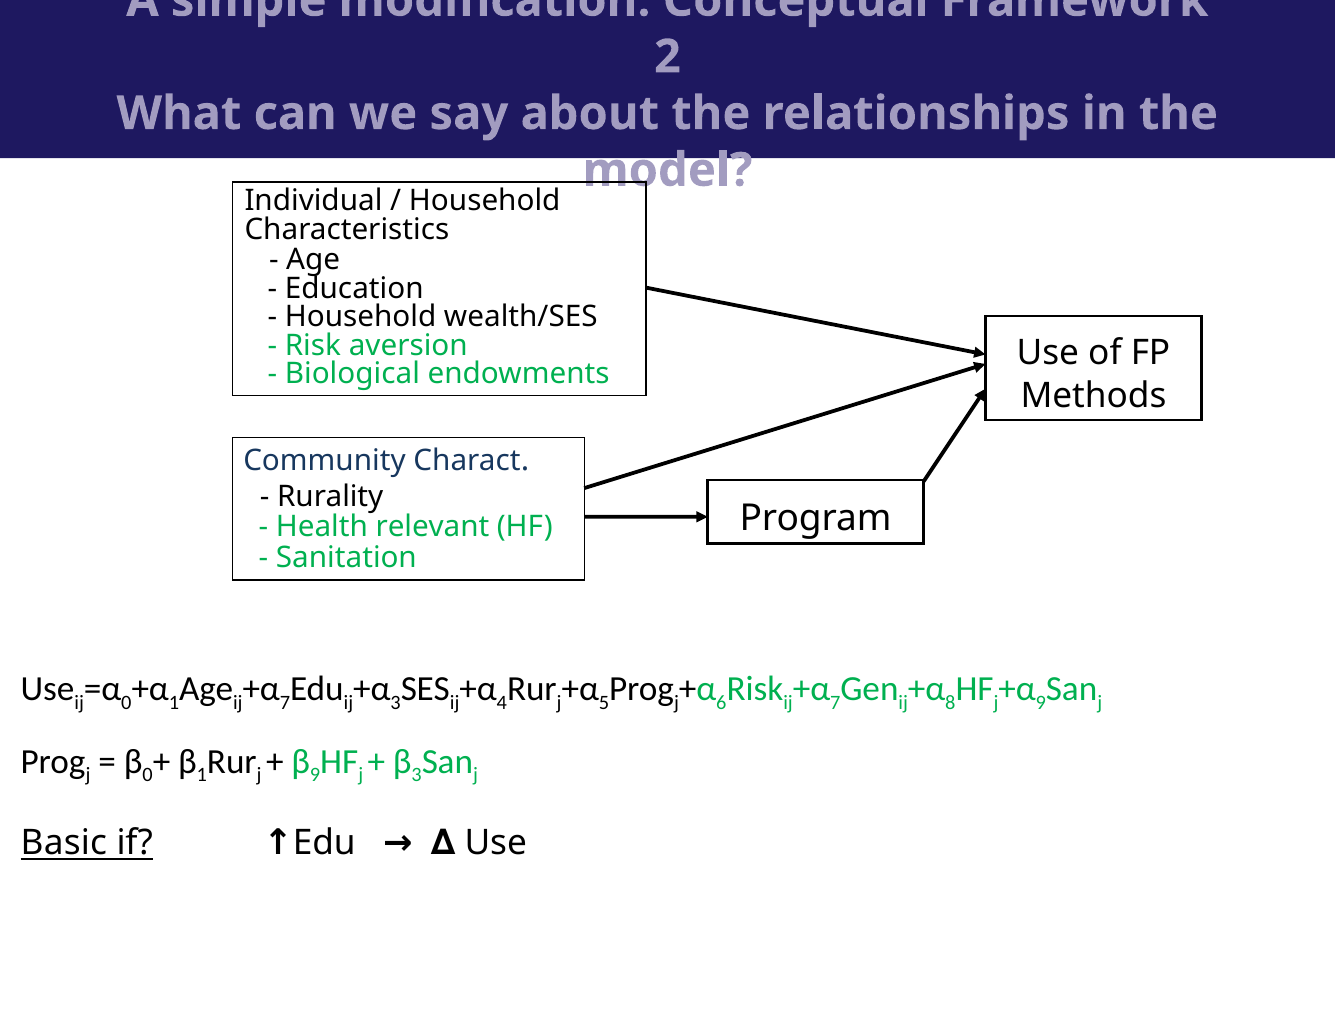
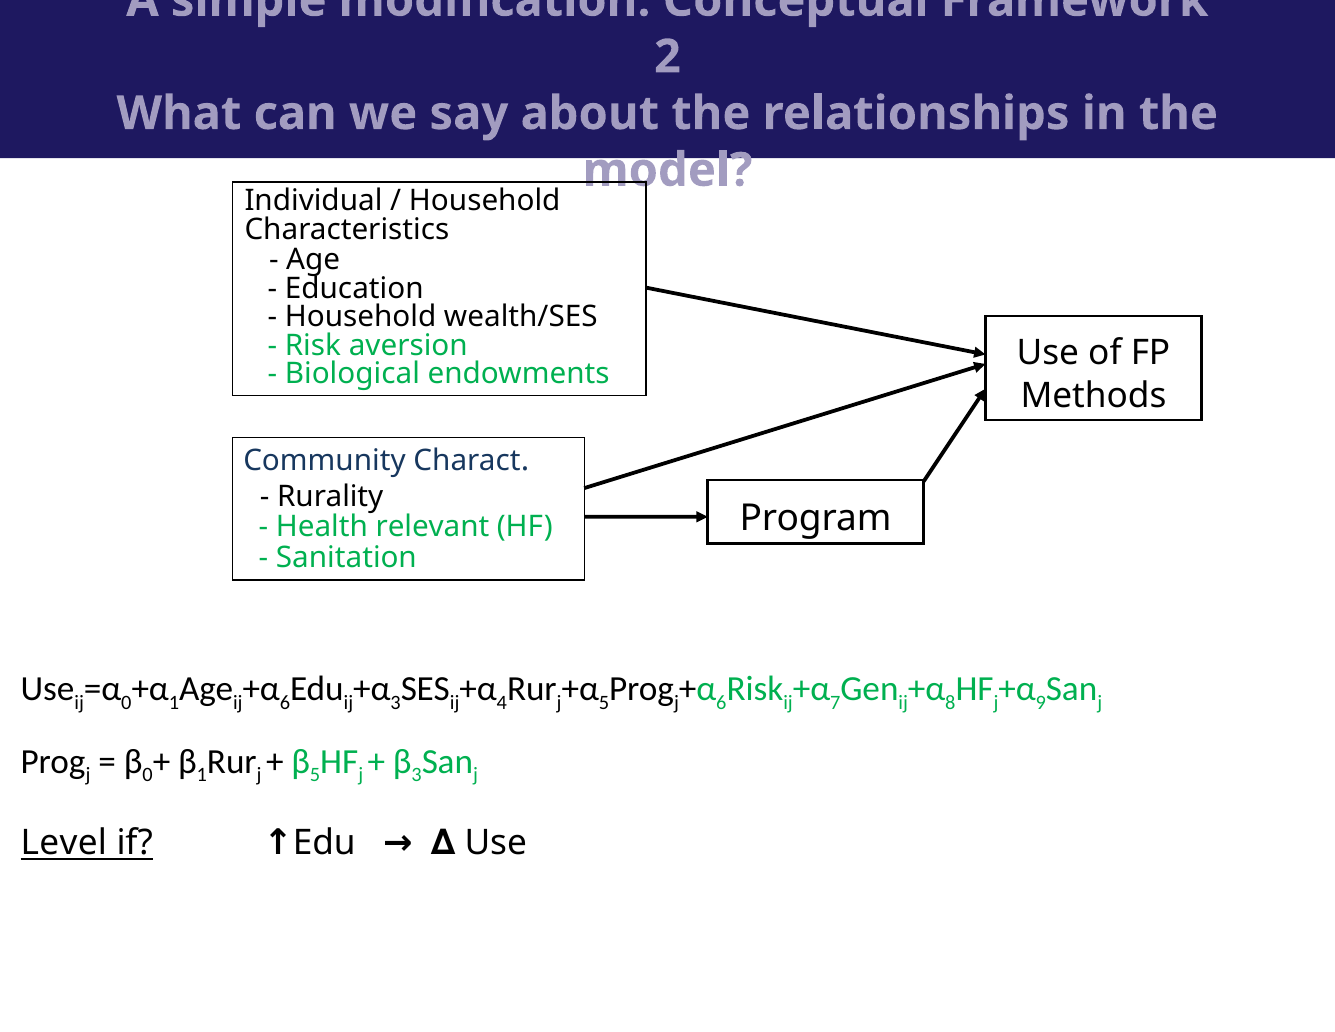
7: 7 -> 6 (285, 703)
9: 9 -> 5 (315, 775)
Basic: Basic -> Level (64, 843)
